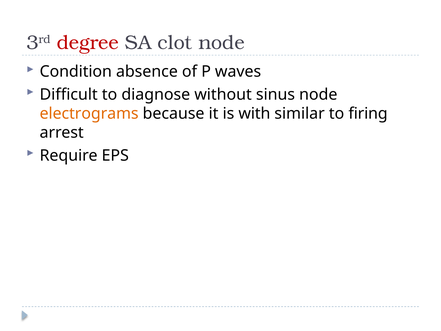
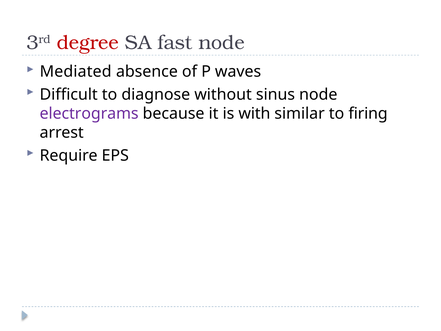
clot: clot -> fast (175, 43)
Condition: Condition -> Mediated (76, 72)
electrograms colour: orange -> purple (89, 114)
